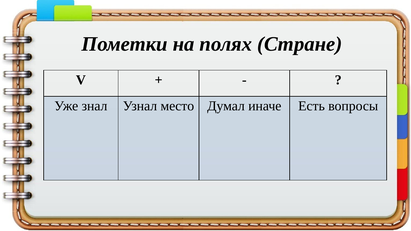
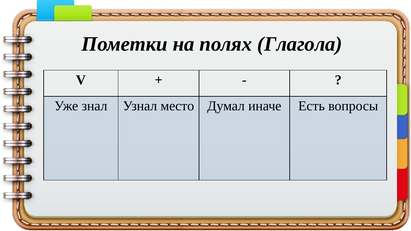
Стране: Стране -> Глагола (300, 44)
